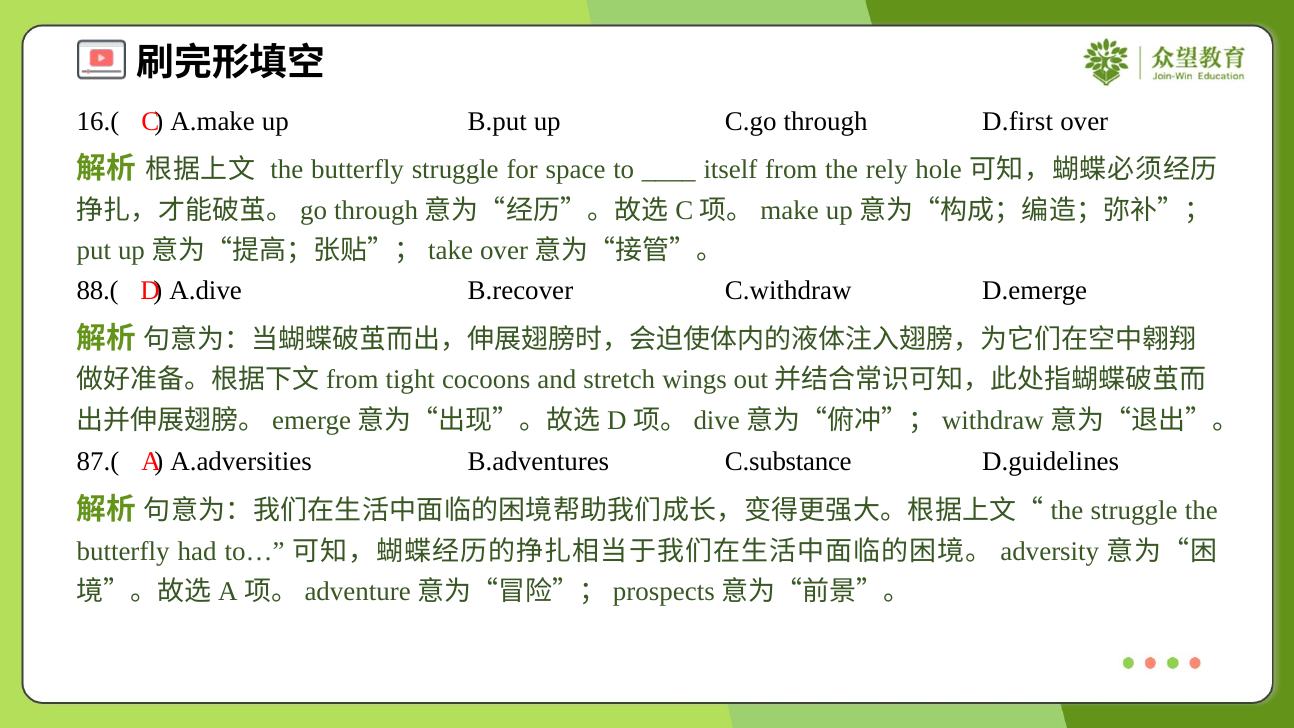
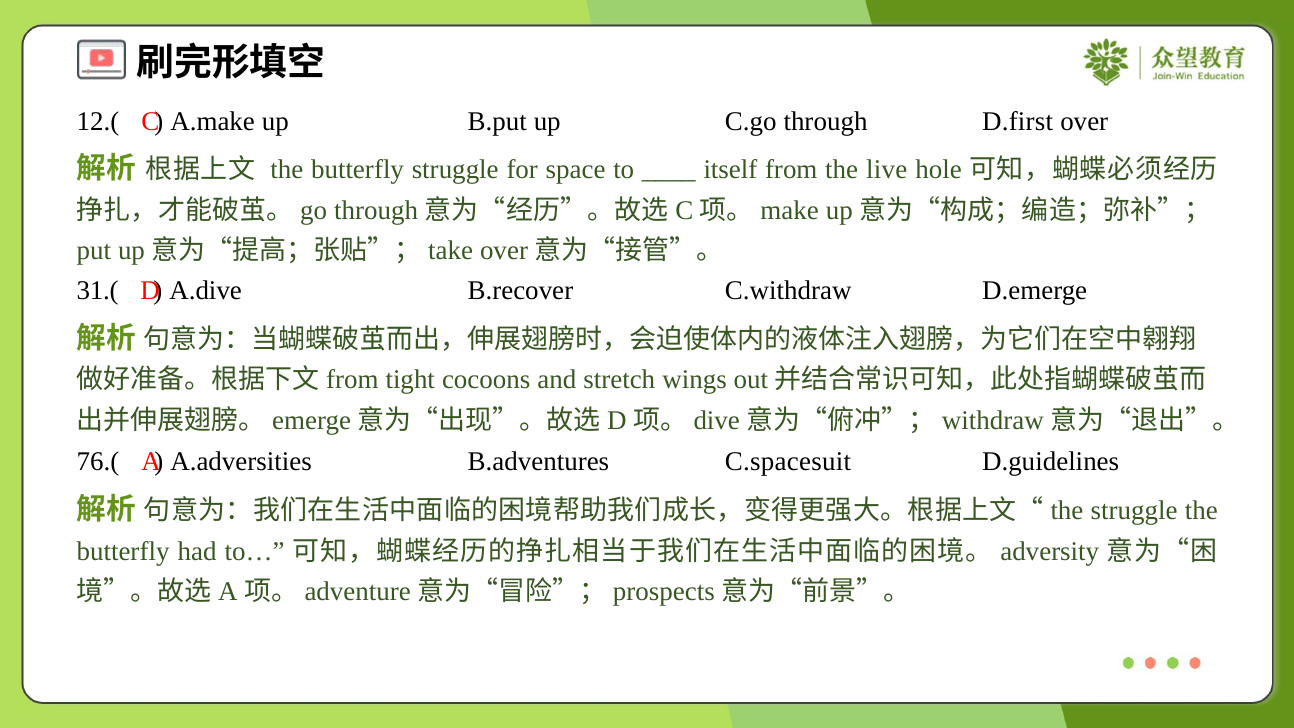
16.(: 16.( -> 12.( (98, 121)
rely: rely -> live (887, 169)
88.(: 88.( -> 31.( (98, 290)
87.(: 87.( -> 76.( (98, 462)
C.substance: C.substance -> C.spacesuit (788, 462)
